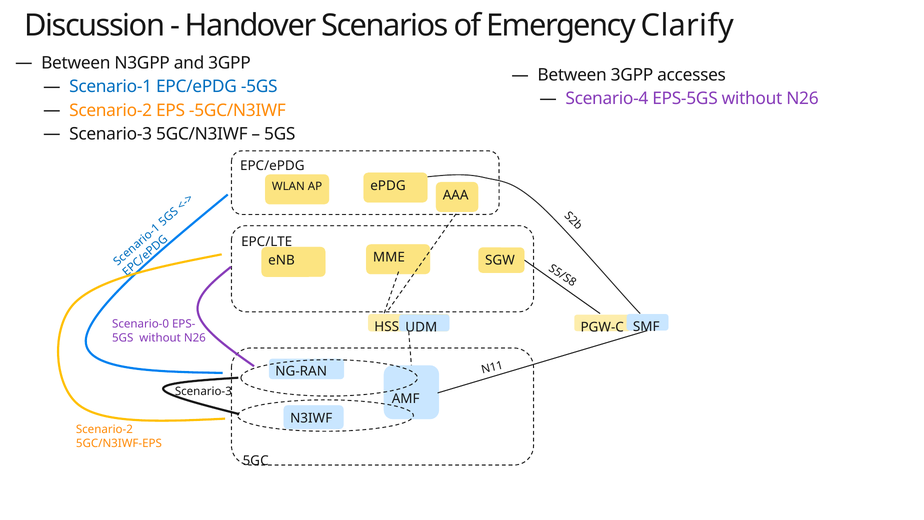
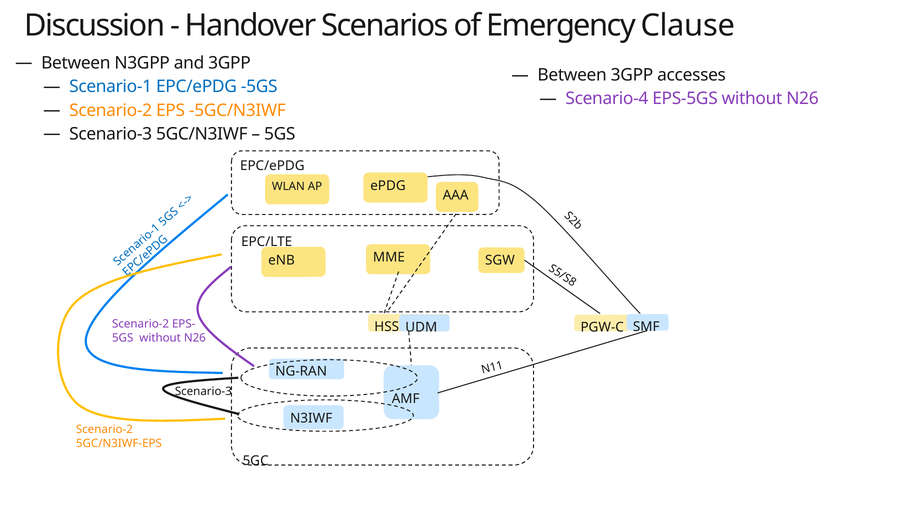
Clarify: Clarify -> Clause (688, 26)
Scenario-0: Scenario-0 -> Scenario-2 (141, 324)
